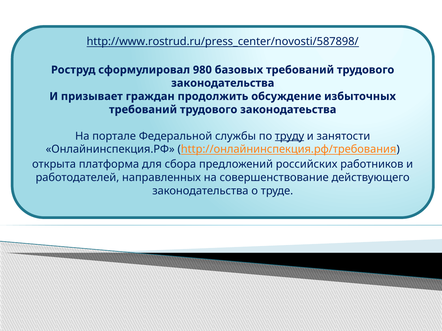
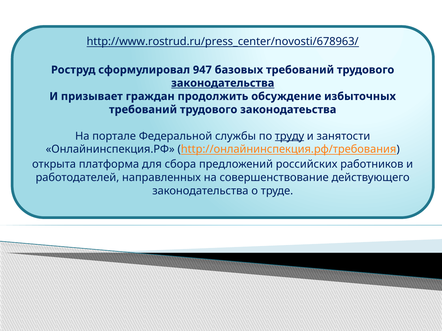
http://www.rostrud.ru/press_center/novosti/587898/: http://www.rostrud.ru/press_center/novosti/587898/ -> http://www.rostrud.ru/press_center/novosti/678963/ (223, 42)
980: 980 -> 947 (202, 70)
законодательства underline: none -> present (223, 83)
